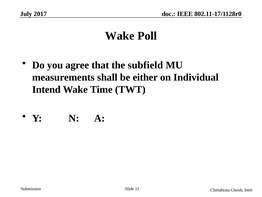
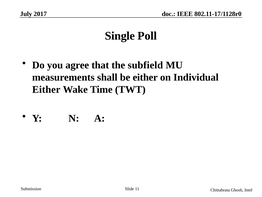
Wake: Wake -> Single (120, 36)
Intend: Intend -> Either (46, 89)
